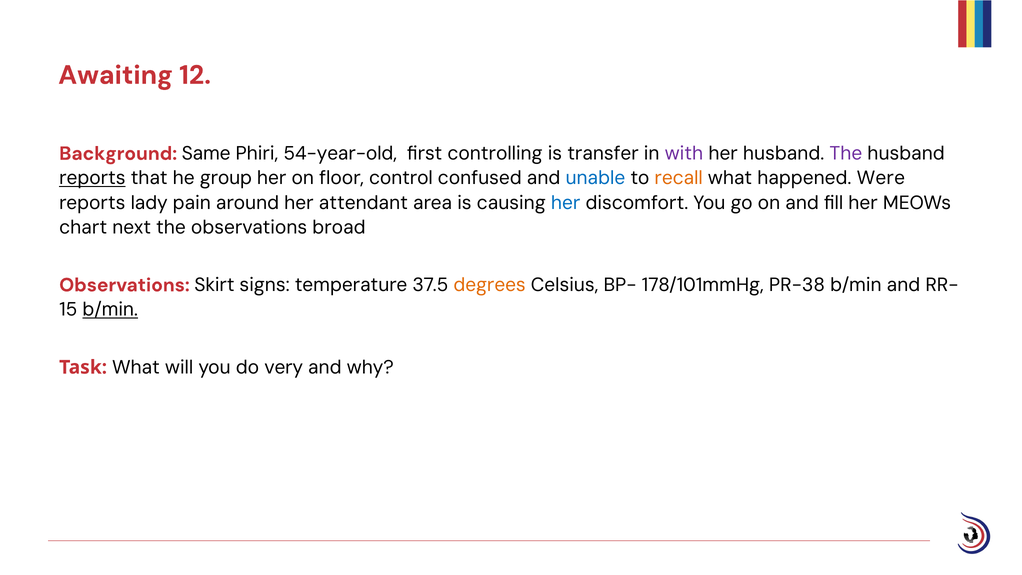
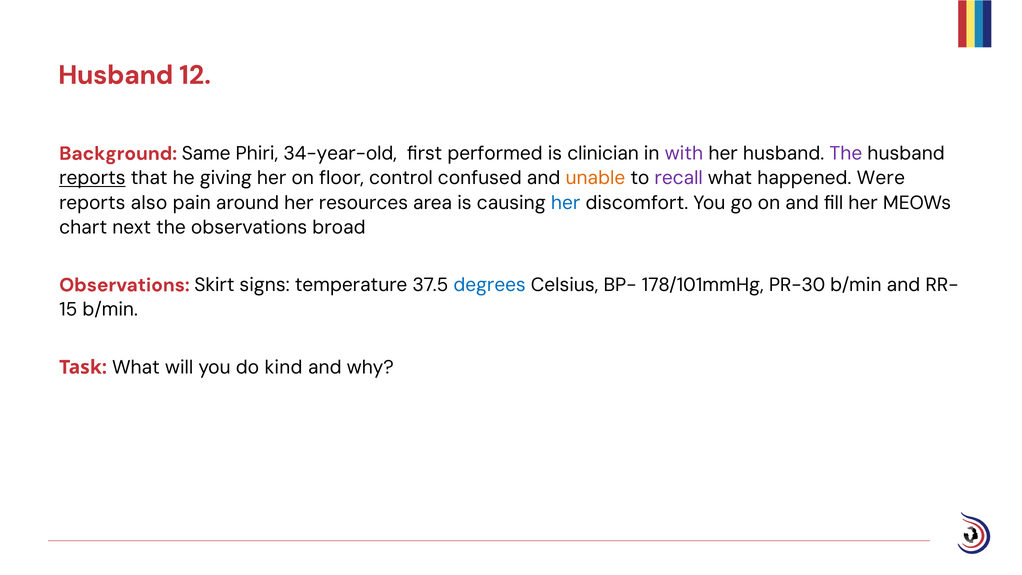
Awaiting: Awaiting -> Husband (116, 75)
54-year-old: 54-year-old -> 34-year-old (340, 153)
controlling: controlling -> performed (495, 153)
transfer: transfer -> clinician (603, 153)
group: group -> giving (226, 178)
unable colour: blue -> orange (595, 178)
recall colour: orange -> purple (679, 178)
lady: lady -> also (149, 203)
attendant: attendant -> resources (363, 203)
degrees colour: orange -> blue (490, 285)
PR-38: PR-38 -> PR-30 (797, 285)
b/min underline: present -> none (110, 310)
very: very -> kind (284, 367)
